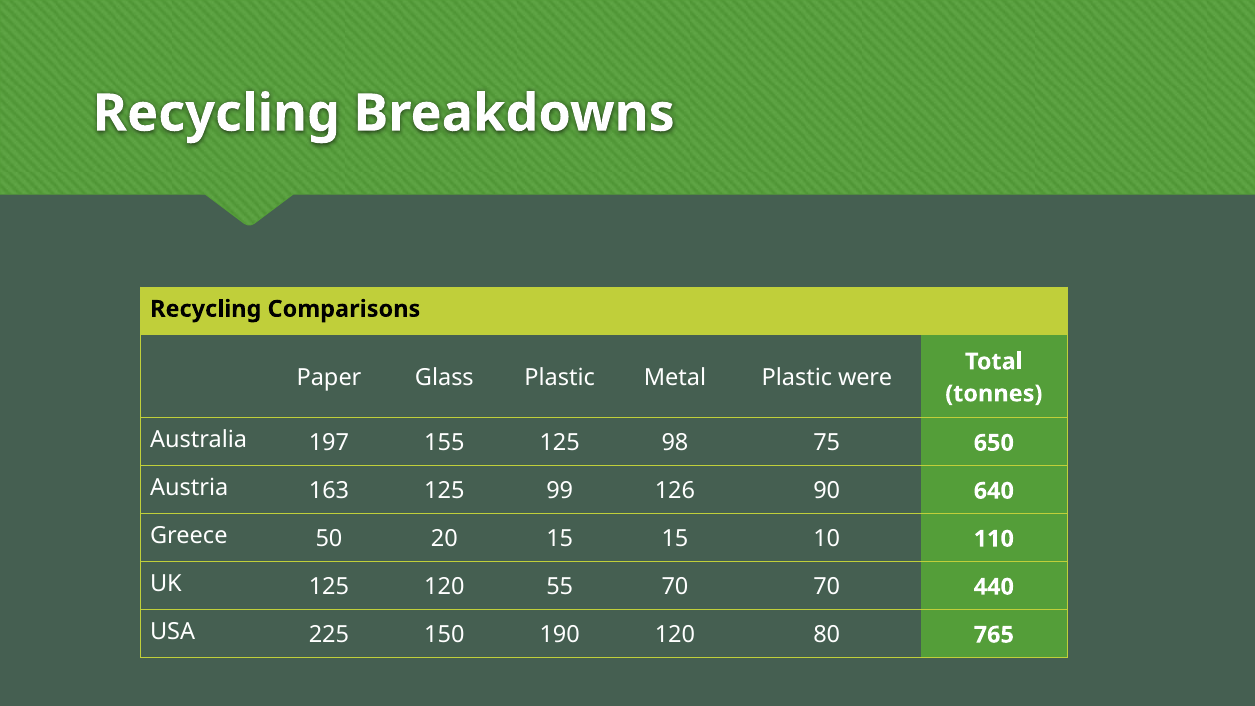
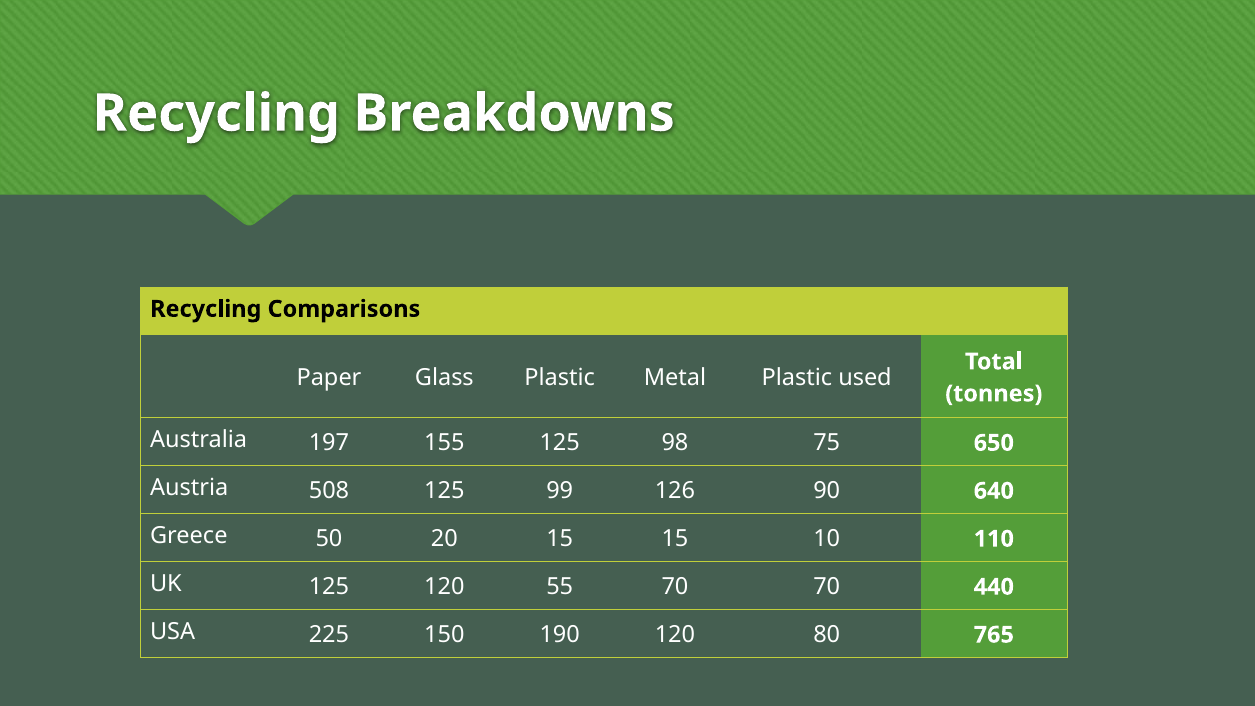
were: were -> used (865, 378)
163: 163 -> 508 (329, 491)
